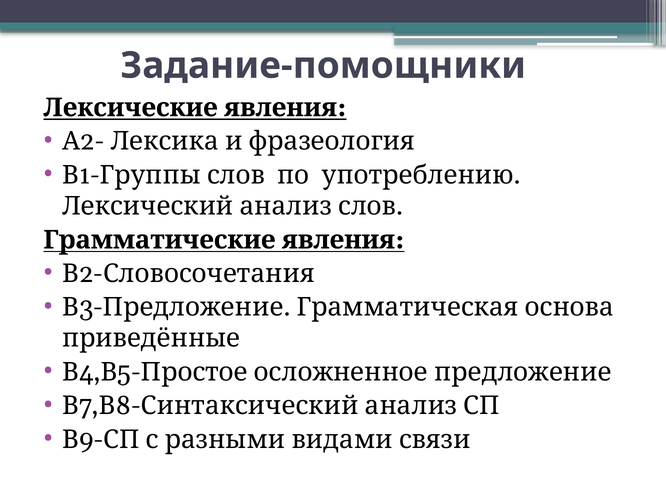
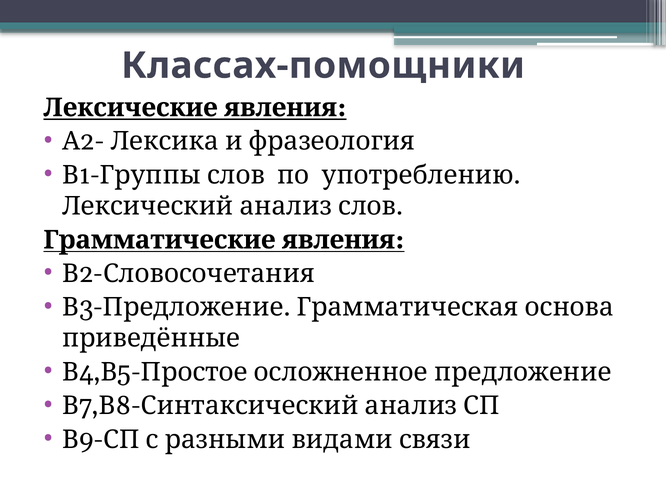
Задание-помощники: Задание-помощники -> Классах-помощники (323, 66)
